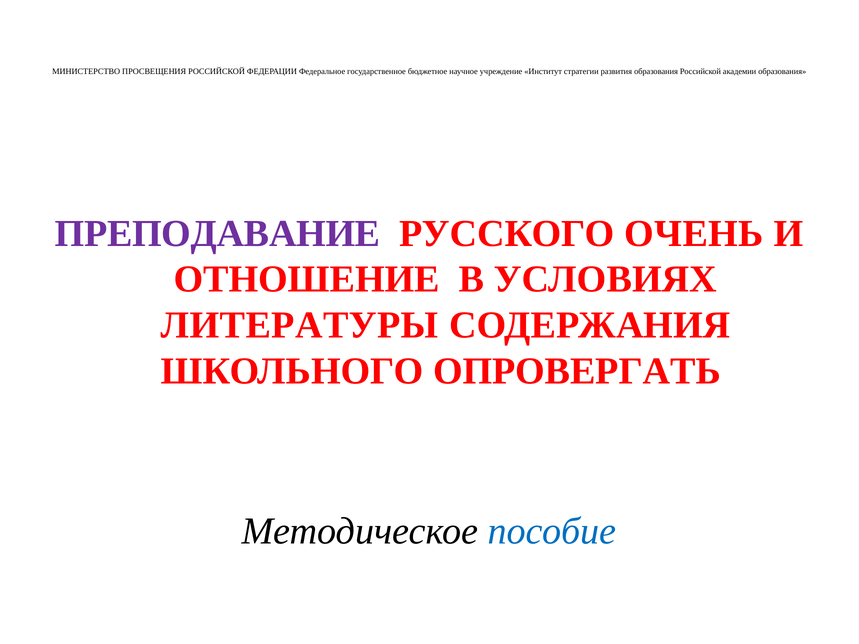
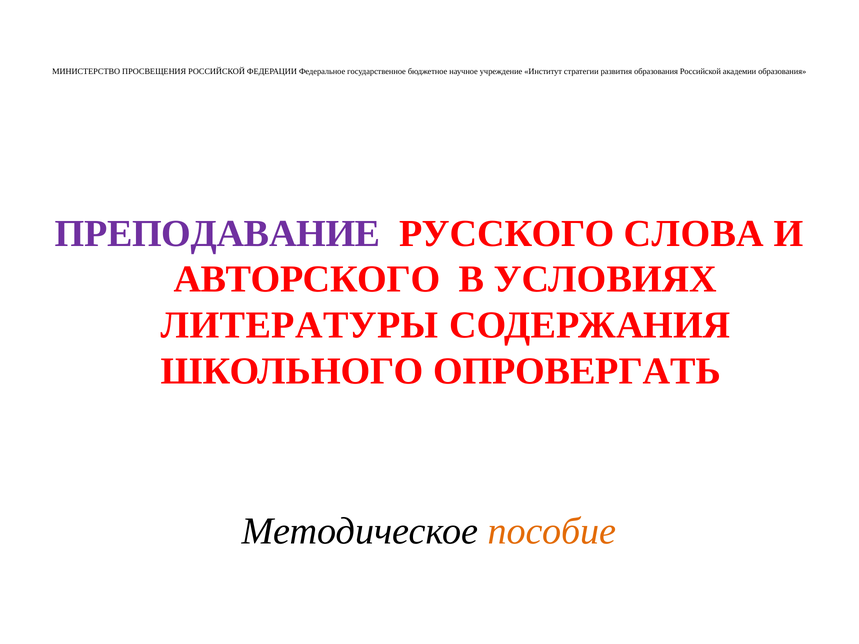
ОЧЕНЬ: ОЧЕНЬ -> СЛОВА (694, 234)
ОТНОШЕНИЕ: ОТНОШЕНИЕ -> АВТОРСКОГО (307, 279)
пособие colour: blue -> orange (552, 532)
